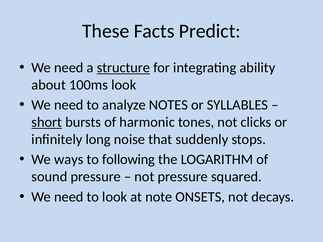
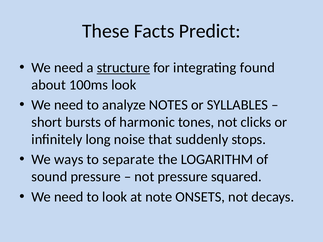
ability: ability -> found (257, 68)
short underline: present -> none (47, 122)
following: following -> separate (128, 160)
